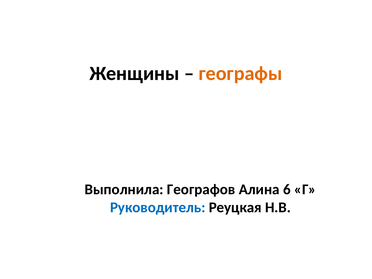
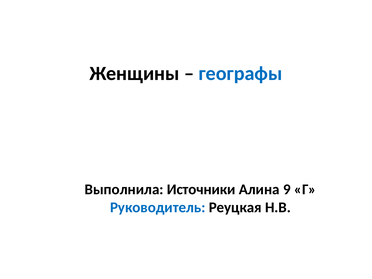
географы colour: orange -> blue (241, 73)
Географов: Географов -> Источники (201, 189)
6: 6 -> 9 (287, 189)
